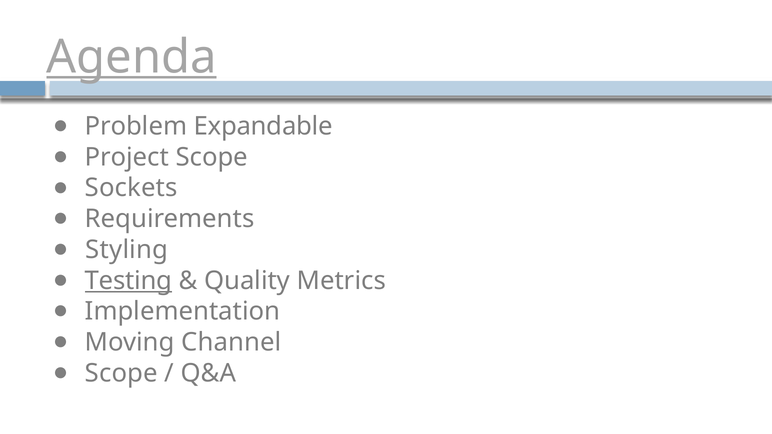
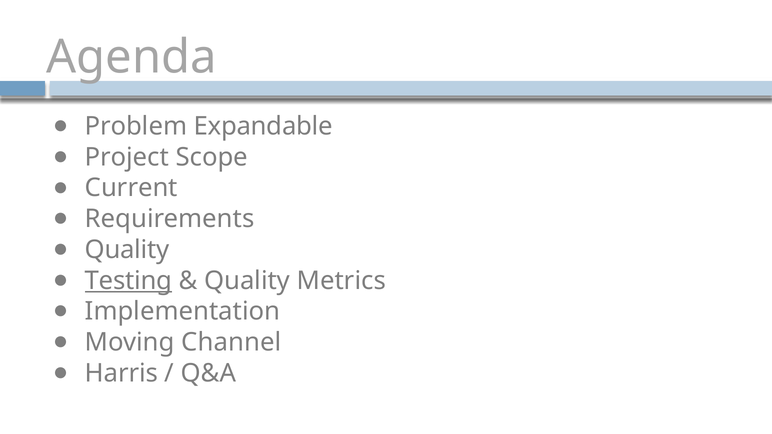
Agenda underline: present -> none (131, 57)
Sockets: Sockets -> Current (131, 188)
Styling: Styling -> Quality (127, 250)
Scope: Scope -> Harris (121, 373)
